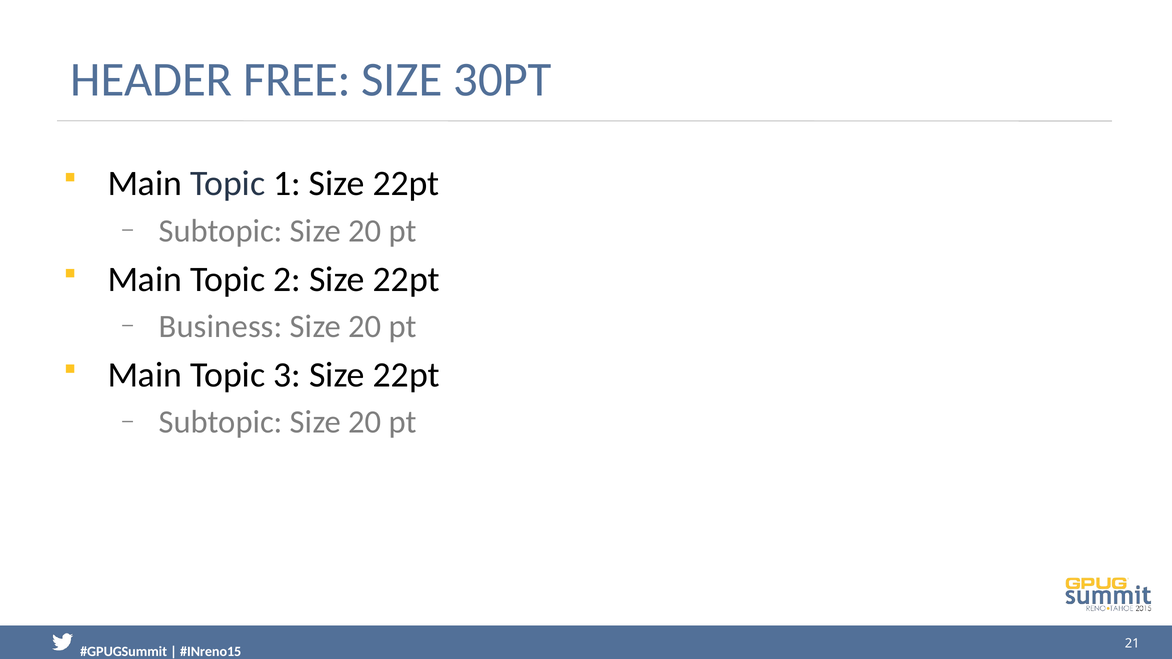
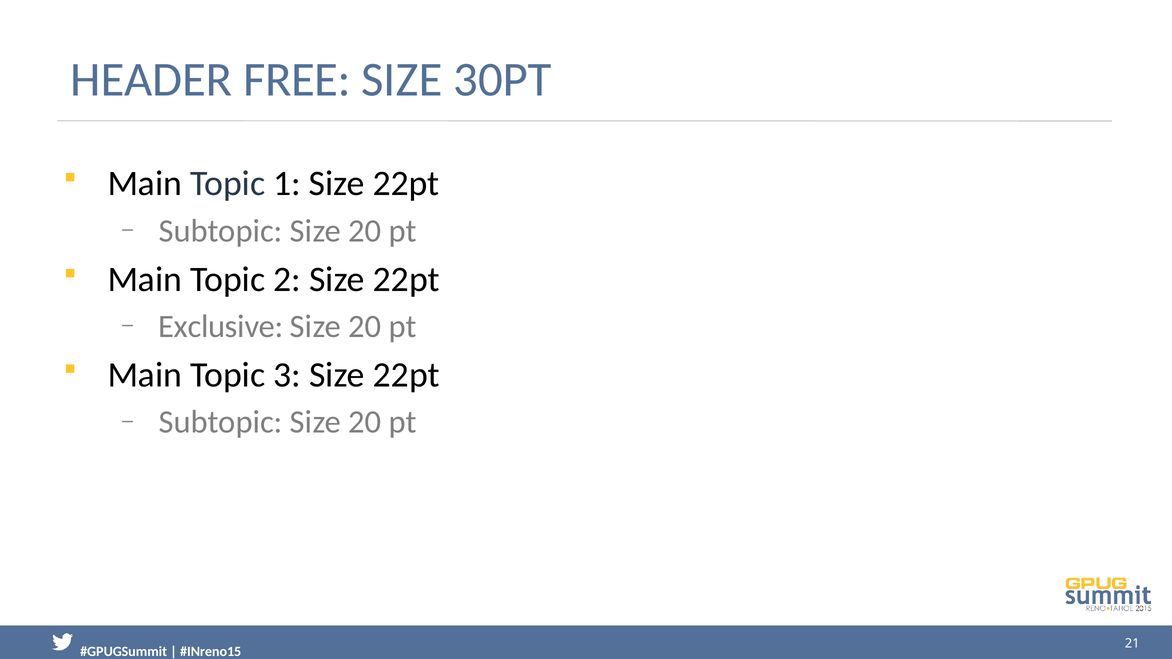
Business: Business -> Exclusive (221, 327)
